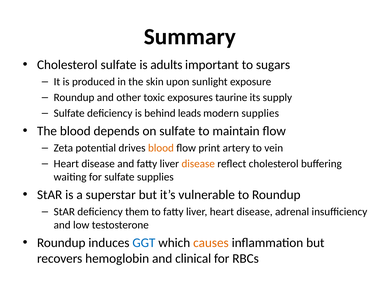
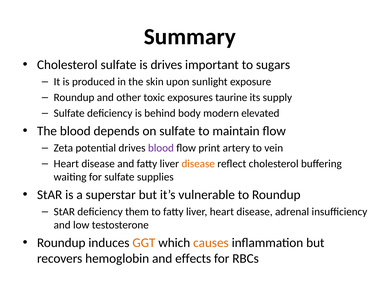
is adults: adults -> drives (166, 65)
leads: leads -> body (189, 113)
modern supplies: supplies -> elevated (260, 113)
blood colour: orange -> purple (161, 148)
GGT colour: blue -> orange (144, 243)
clinical: clinical -> effects (193, 259)
